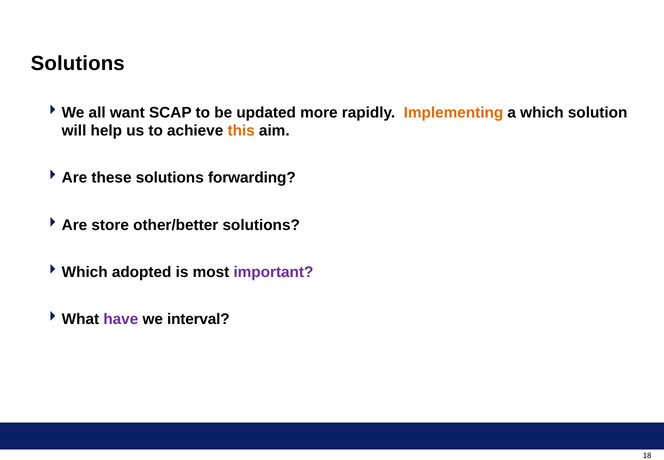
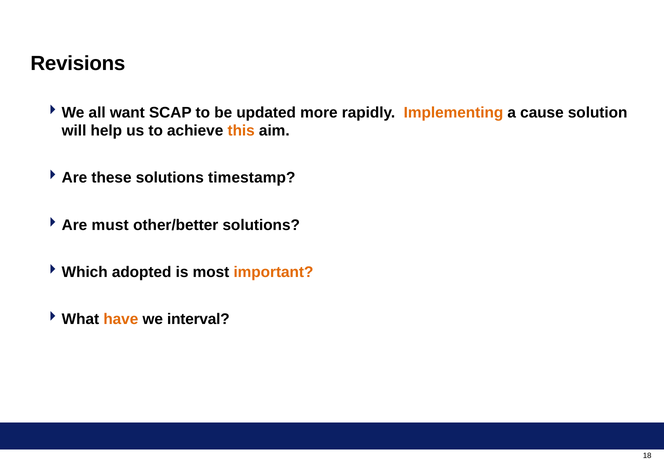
Solutions: Solutions -> Revisions (78, 63)
which: which -> cause (542, 112)
forwarding: forwarding -> timestamp (252, 178)
store: store -> must (110, 225)
important colour: purple -> orange (273, 272)
have colour: purple -> orange (121, 319)
